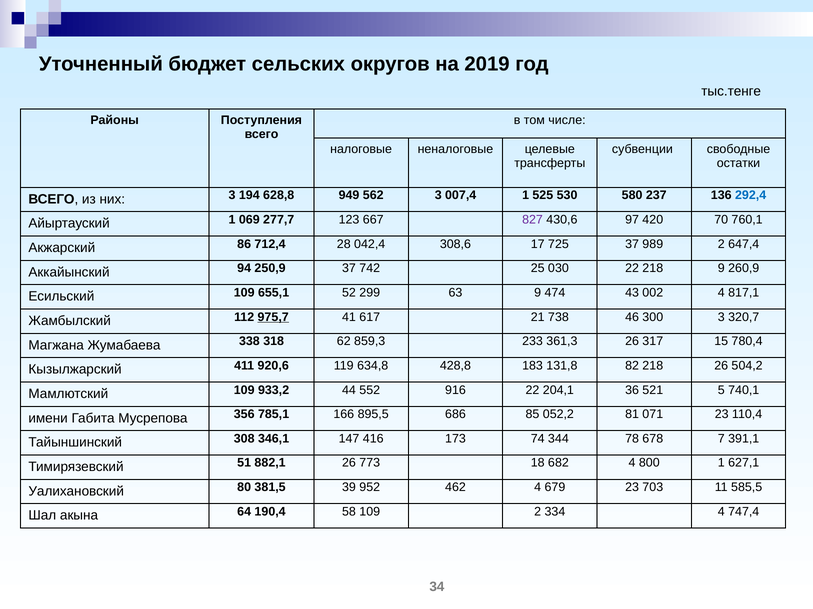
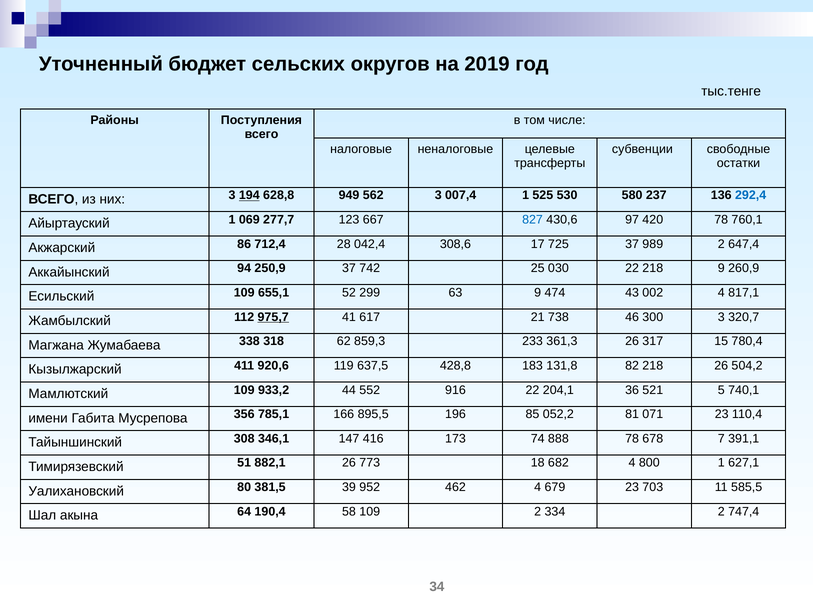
194 underline: none -> present (249, 196)
827 colour: purple -> blue (533, 220)
420 70: 70 -> 78 (721, 220)
634,8: 634,8 -> 637,5 (373, 366)
686: 686 -> 196 (455, 415)
344: 344 -> 888 (558, 439)
334 4: 4 -> 2 (721, 512)
